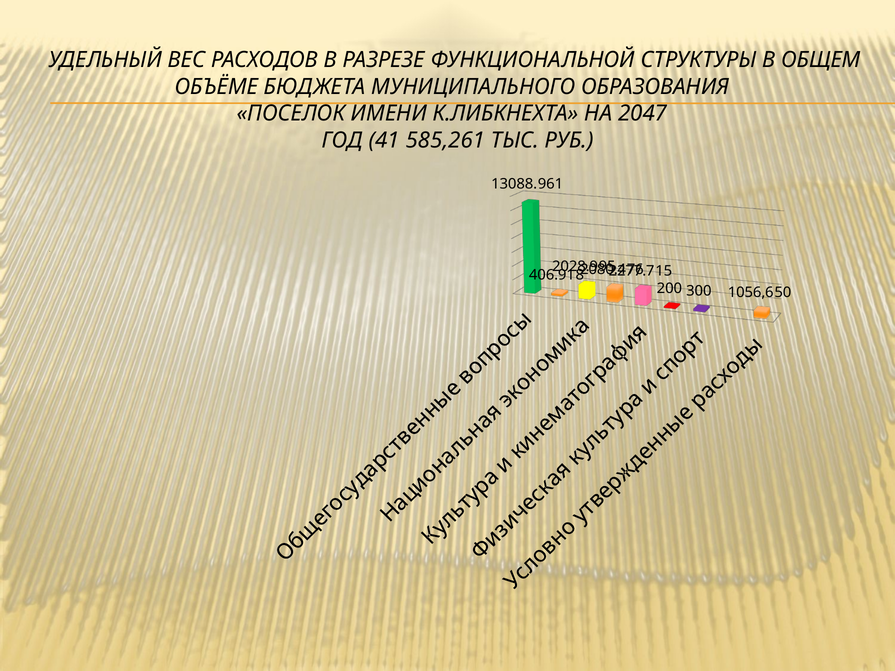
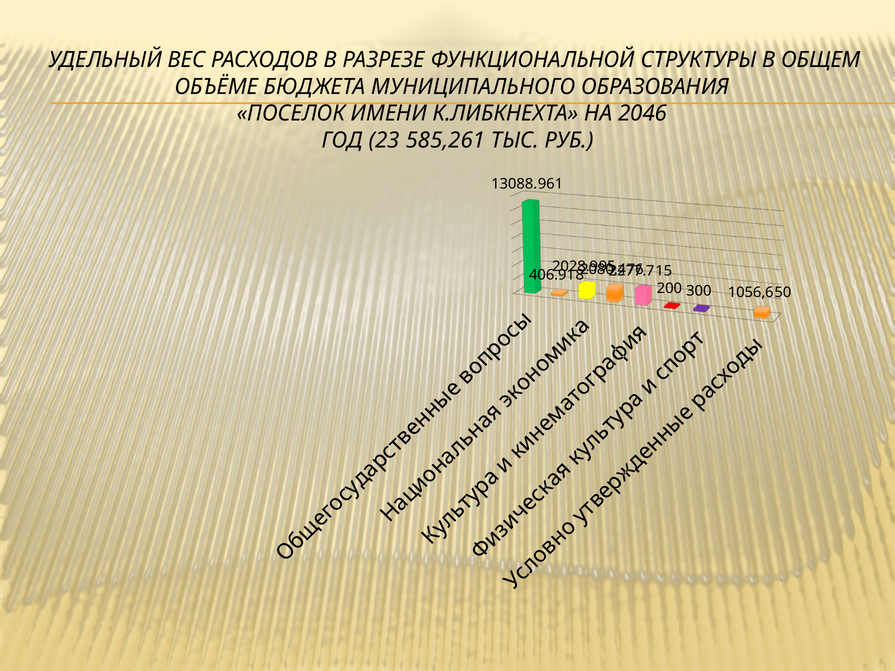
2047: 2047 -> 2046 (643, 114)
41: 41 -> 23 (384, 140)
